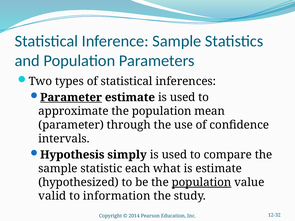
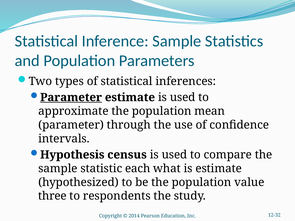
simply: simply -> census (127, 155)
population underline: present -> none (202, 182)
valid: valid -> three (52, 196)
information: information -> respondents (117, 196)
